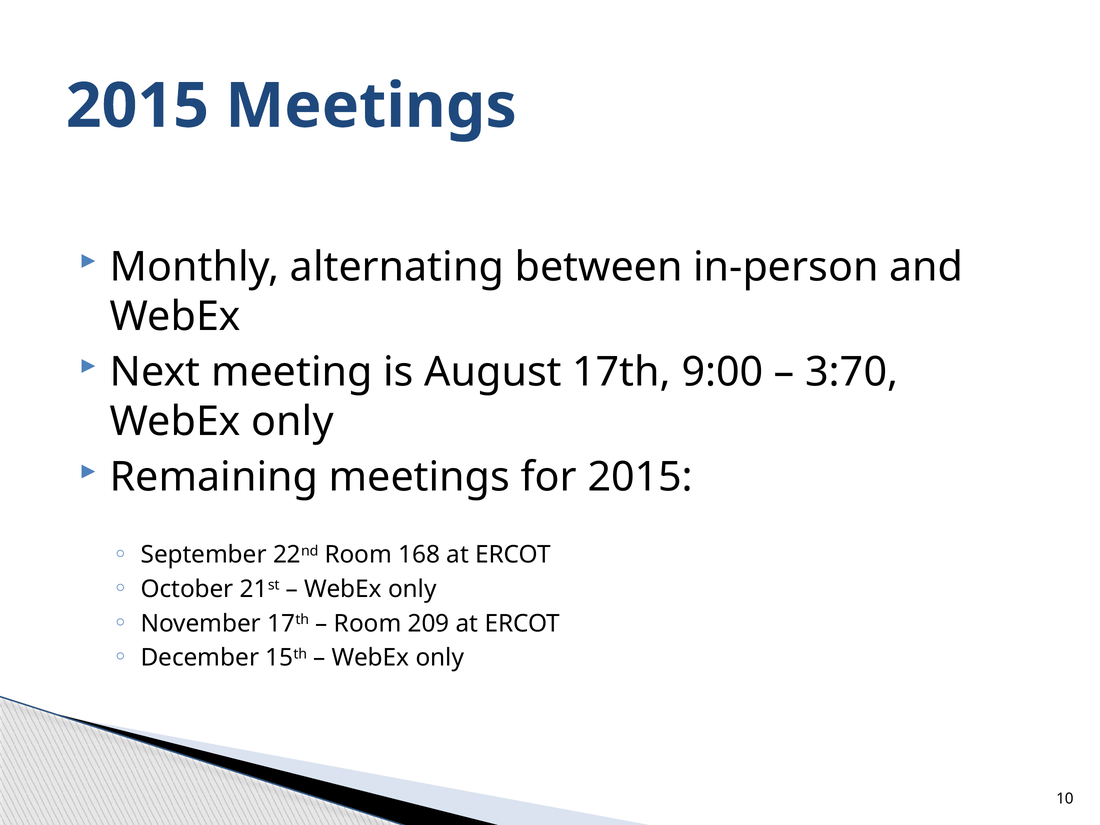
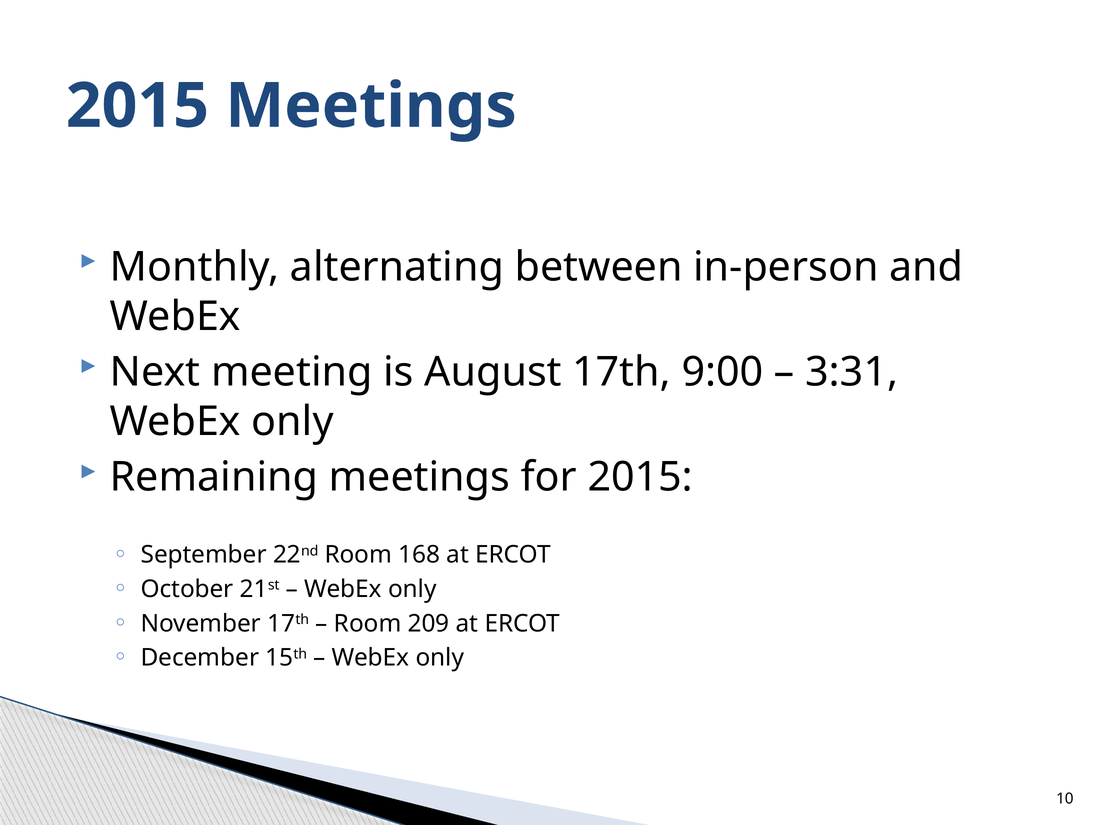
3:70: 3:70 -> 3:31 (852, 372)
